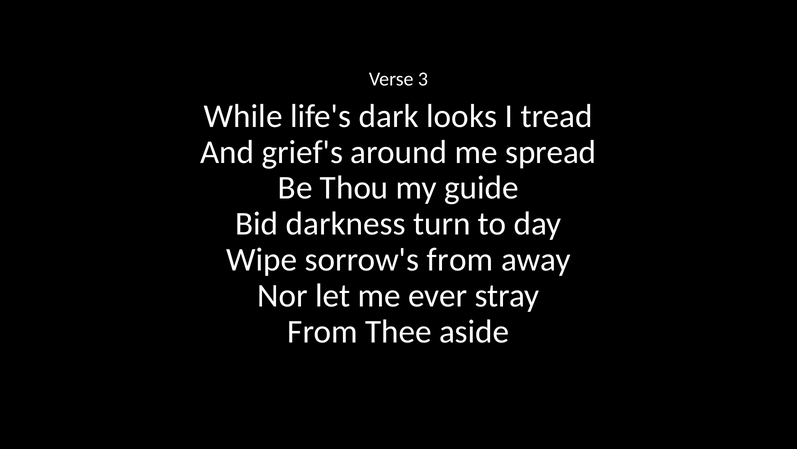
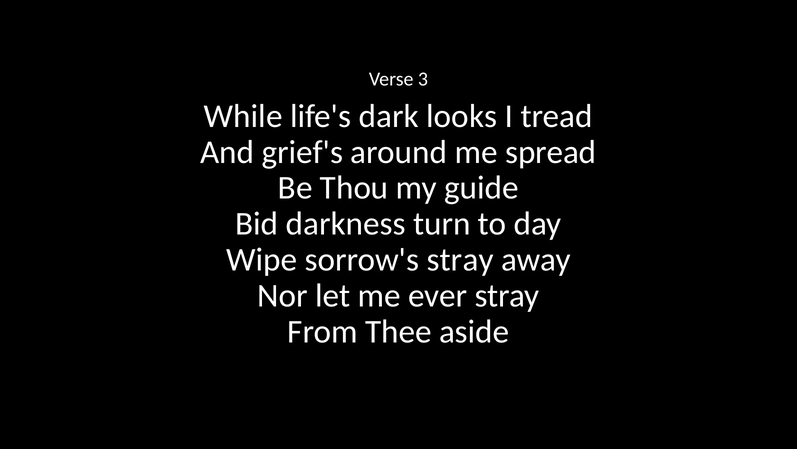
sorrow's from: from -> stray (460, 259)
